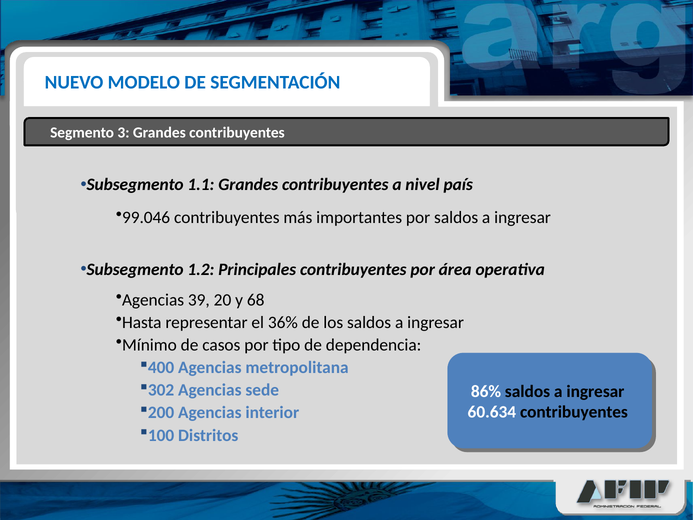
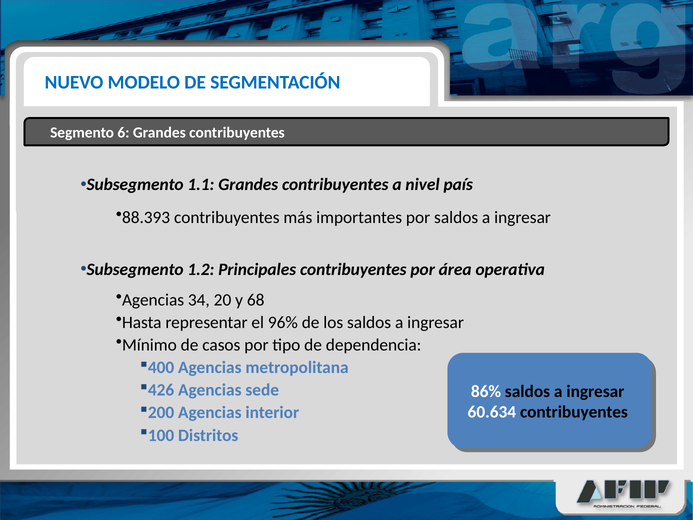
3: 3 -> 6 (123, 133)
99.046: 99.046 -> 88.393 (146, 217)
39: 39 -> 34 (199, 300)
36%: 36% -> 96% (283, 322)
302: 302 -> 426 (161, 390)
